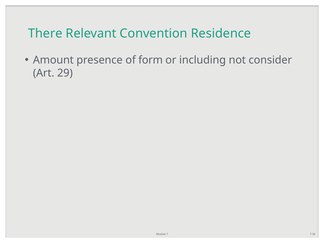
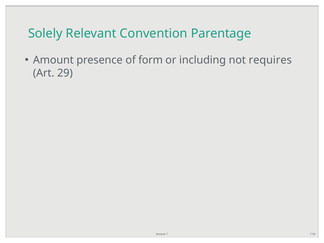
There: There -> Solely (45, 33)
Residence: Residence -> Parentage (221, 33)
consider: consider -> requires (270, 60)
